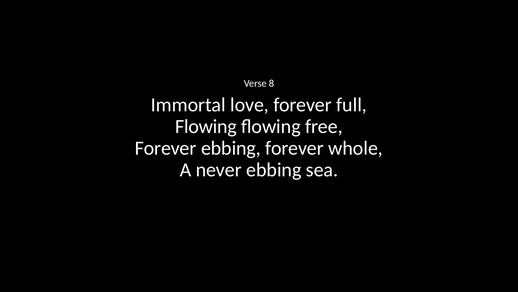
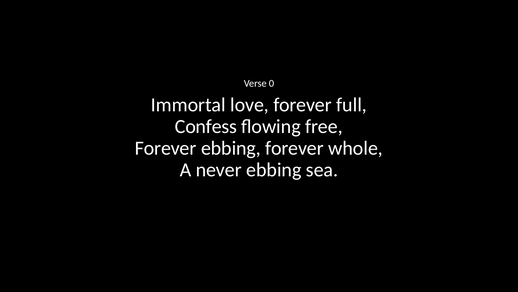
8: 8 -> 0 (272, 83)
Flowing: Flowing -> Confess (206, 126)
